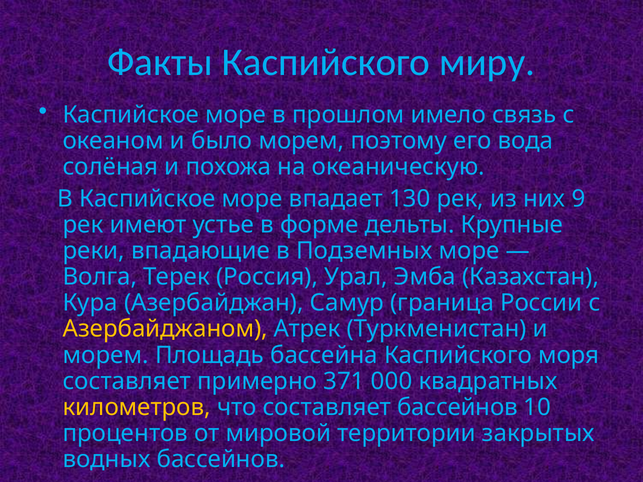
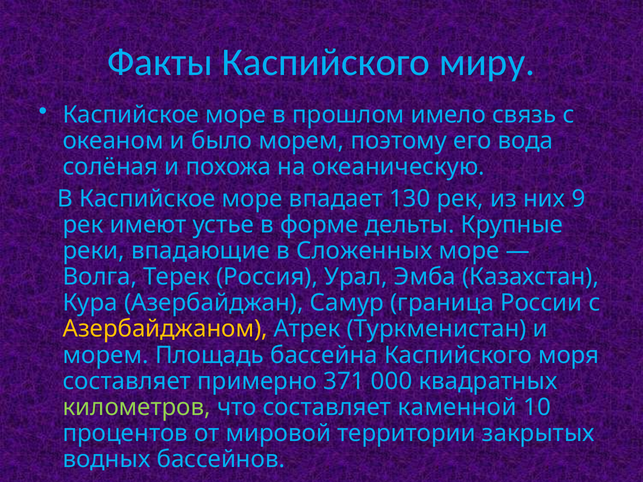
Подземных: Подземных -> Сложенных (364, 251)
километров colour: yellow -> light green (137, 407)
составляет бассейнов: бассейнов -> каменной (457, 407)
